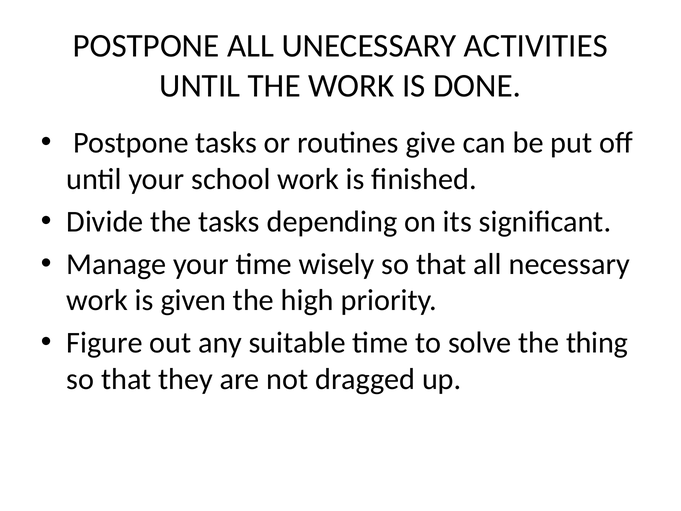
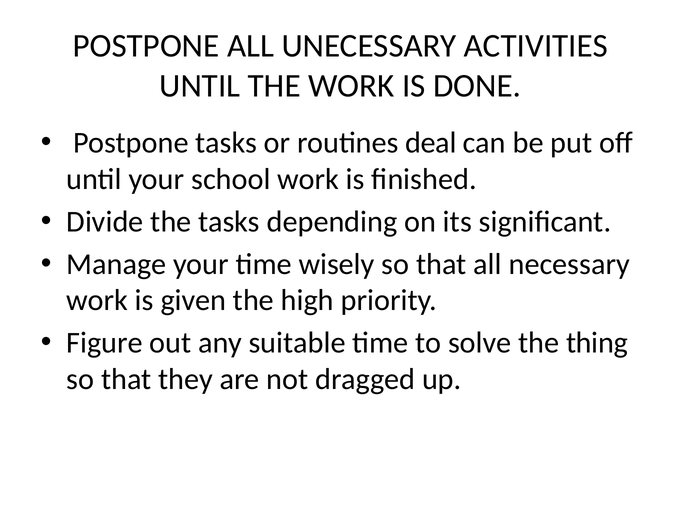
give: give -> deal (431, 143)
